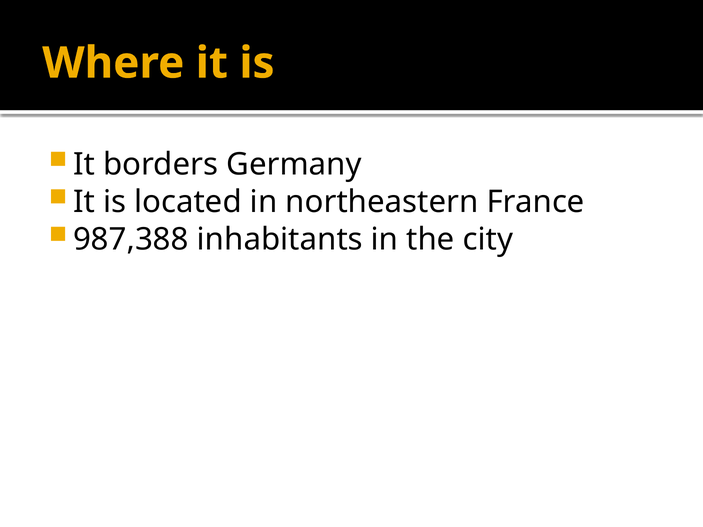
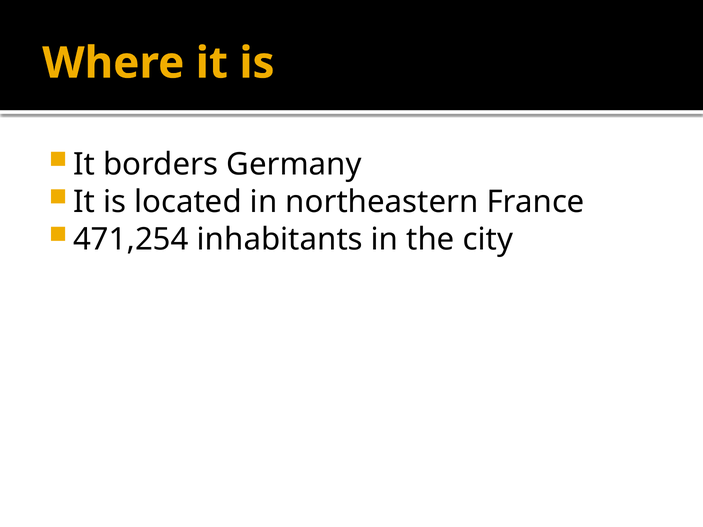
987,388: 987,388 -> 471,254 (131, 239)
